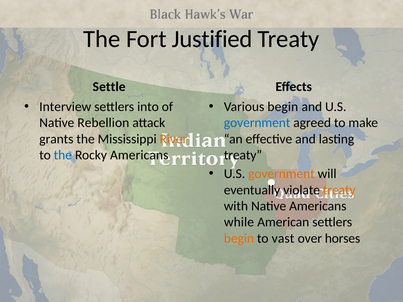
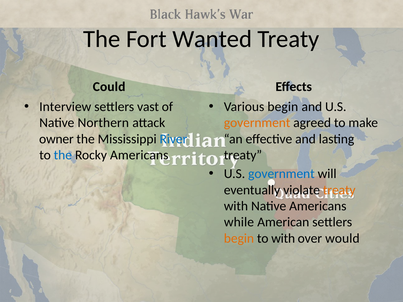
Justified: Justified -> Wanted (212, 39)
Settle: Settle -> Could (109, 87)
into: into -> vast (148, 107)
Rebellion: Rebellion -> Northern (103, 123)
government colour: blue -> orange (257, 123)
grants: grants -> owner (56, 139)
River colour: orange -> blue (173, 139)
government colour: orange -> blue (281, 174)
to vast: vast -> with (283, 239)
horses: horses -> would (342, 239)
